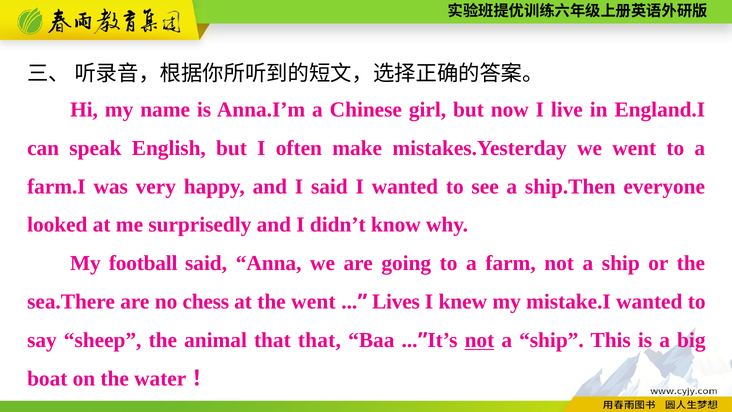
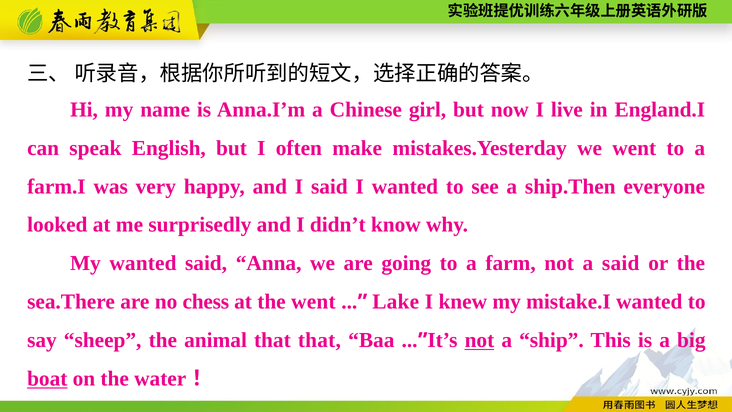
My football: football -> wanted (143, 263)
farm not a ship: ship -> said (621, 263)
Lives: Lives -> Lake (396, 302)
boat underline: none -> present (47, 379)
